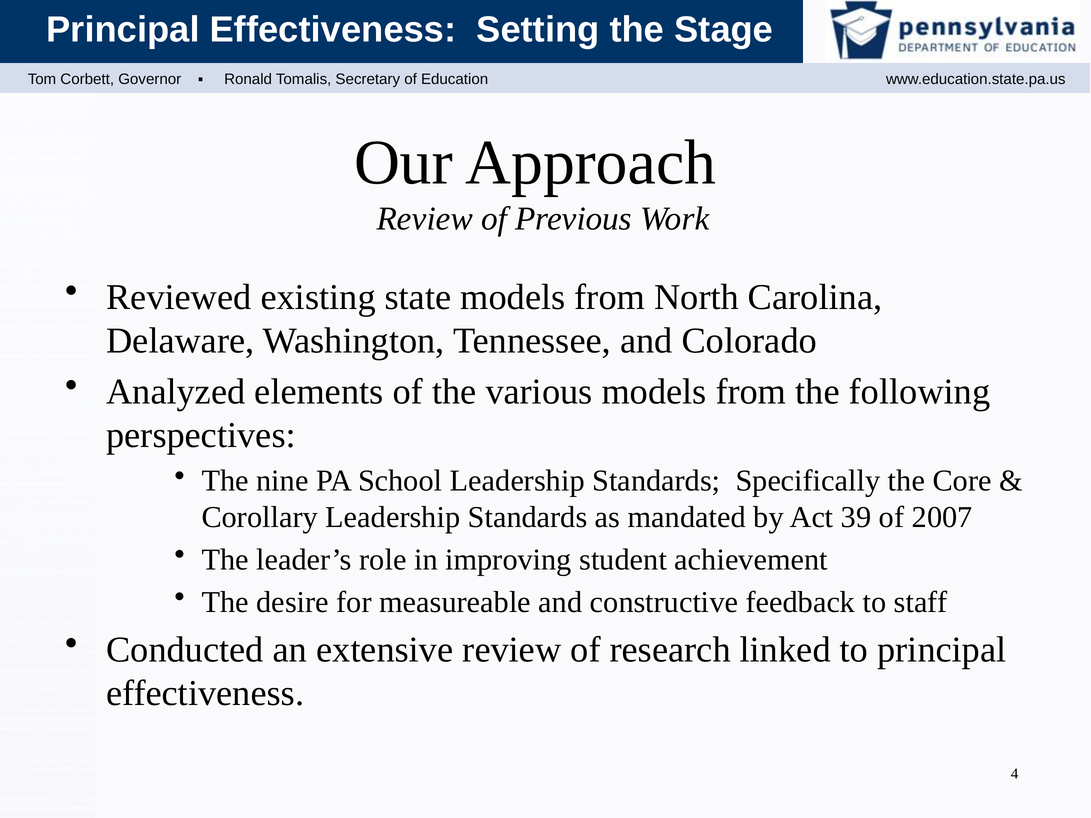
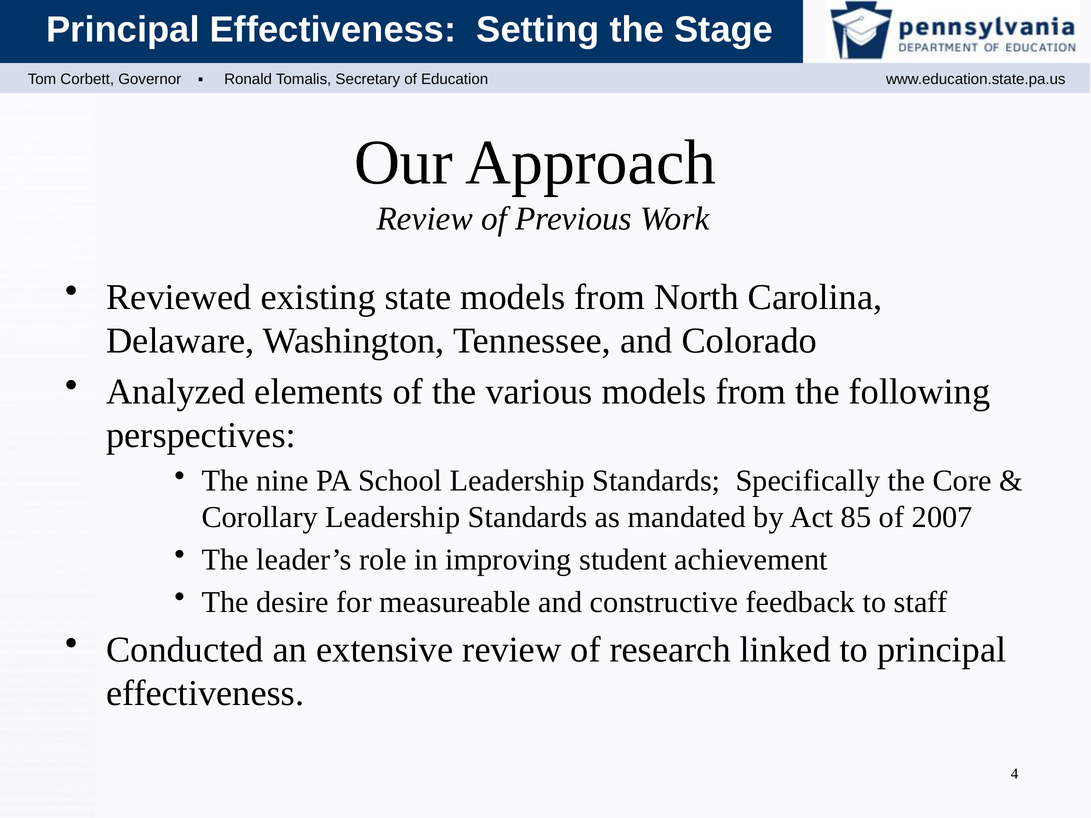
39: 39 -> 85 (856, 517)
